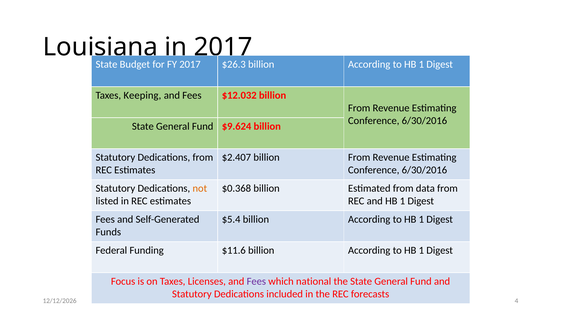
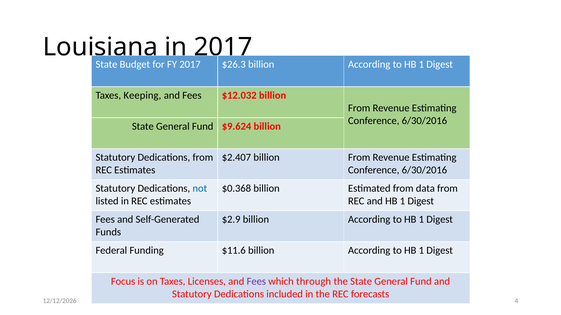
not colour: orange -> blue (200, 189)
$5.4: $5.4 -> $2.9 (231, 220)
national: national -> through (314, 282)
